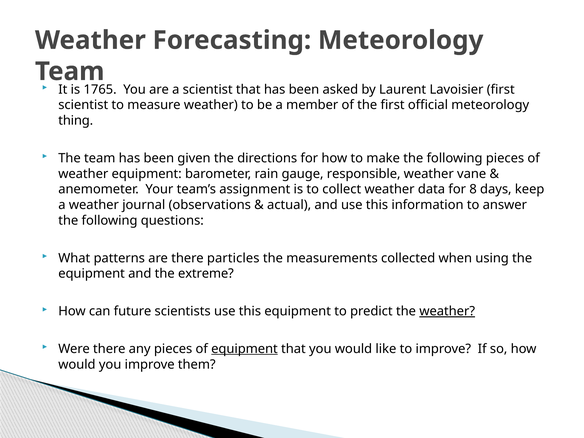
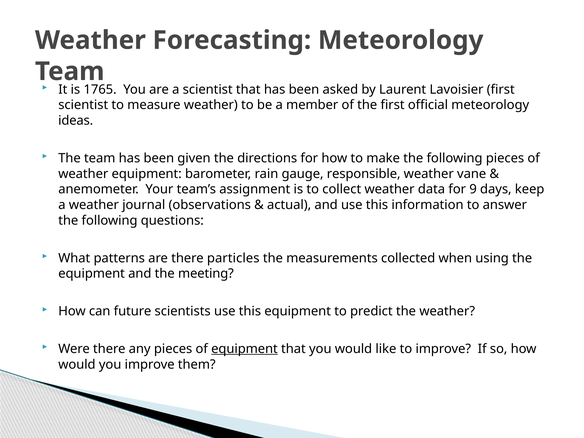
thing: thing -> ideas (76, 121)
8: 8 -> 9 (473, 189)
extreme: extreme -> meeting (206, 274)
weather underline: present -> none (447, 311)
